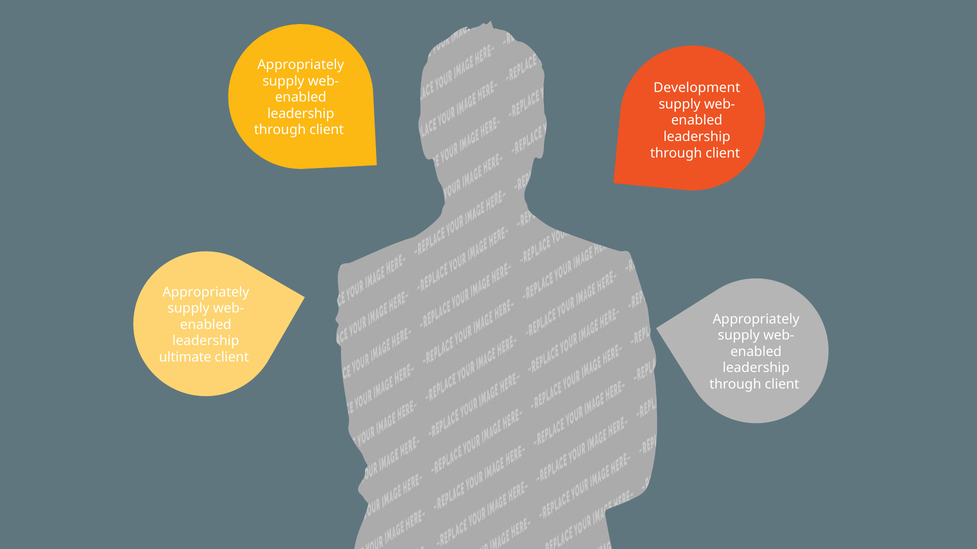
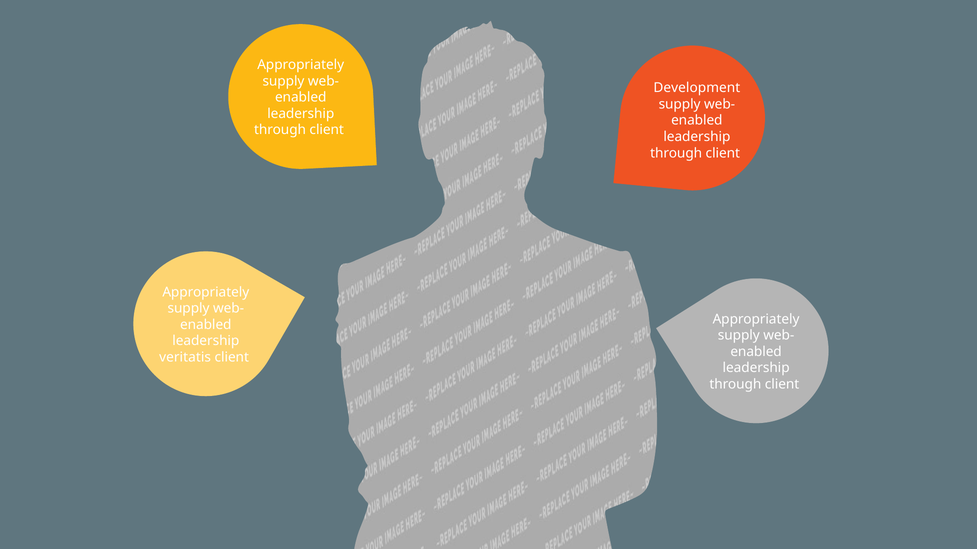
ultimate: ultimate -> veritatis (185, 358)
